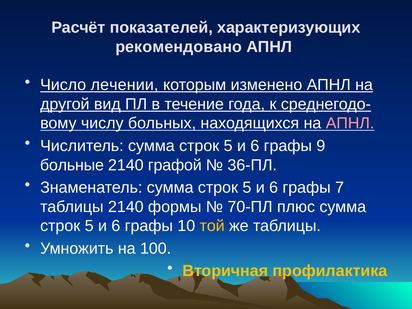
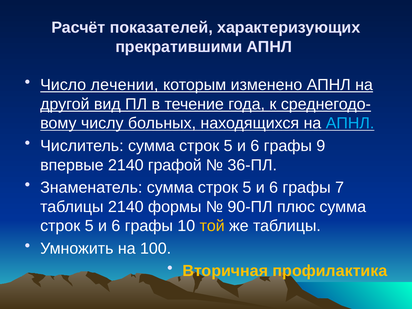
рекомендовано: рекомендовано -> прекратившими (179, 47)
АПНЛ colour: pink -> light blue (350, 123)
больные: больные -> впервые (72, 165)
70-ПЛ: 70-ПЛ -> 90-ПЛ (250, 207)
